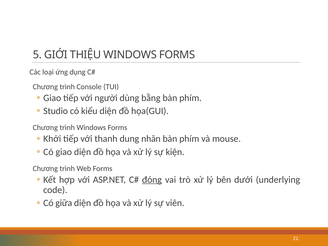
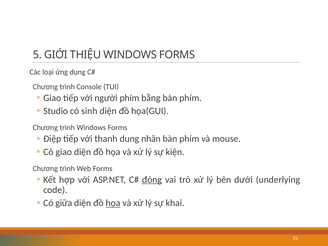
người dùng: dùng -> phím (129, 98)
kiểu: kiểu -> sinh (89, 111)
Khởi: Khởi -> Điệp (52, 139)
họa underline: none -> present (113, 203)
viên: viên -> khai (175, 203)
